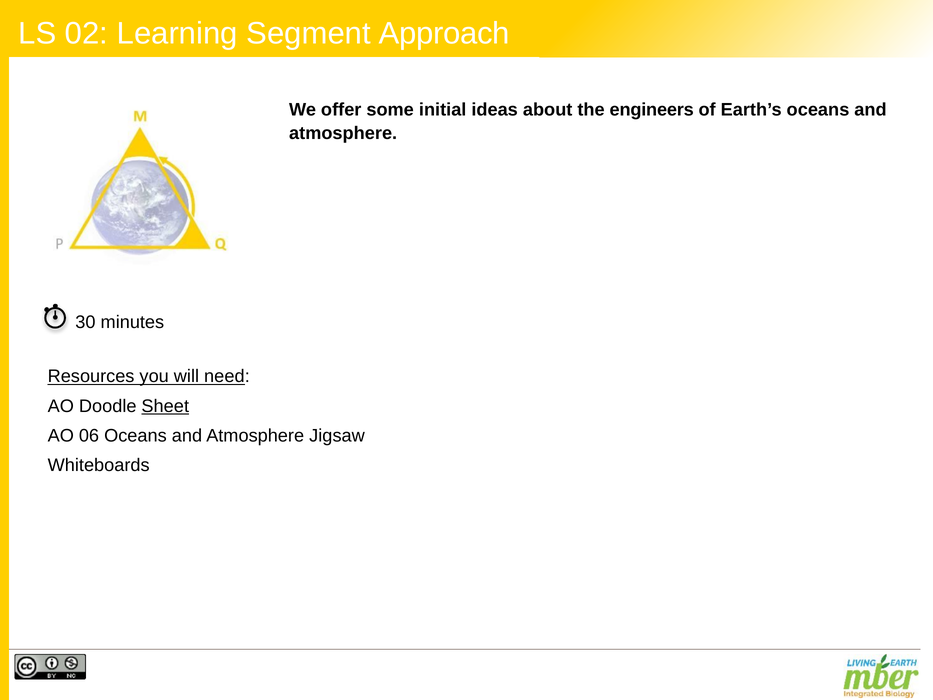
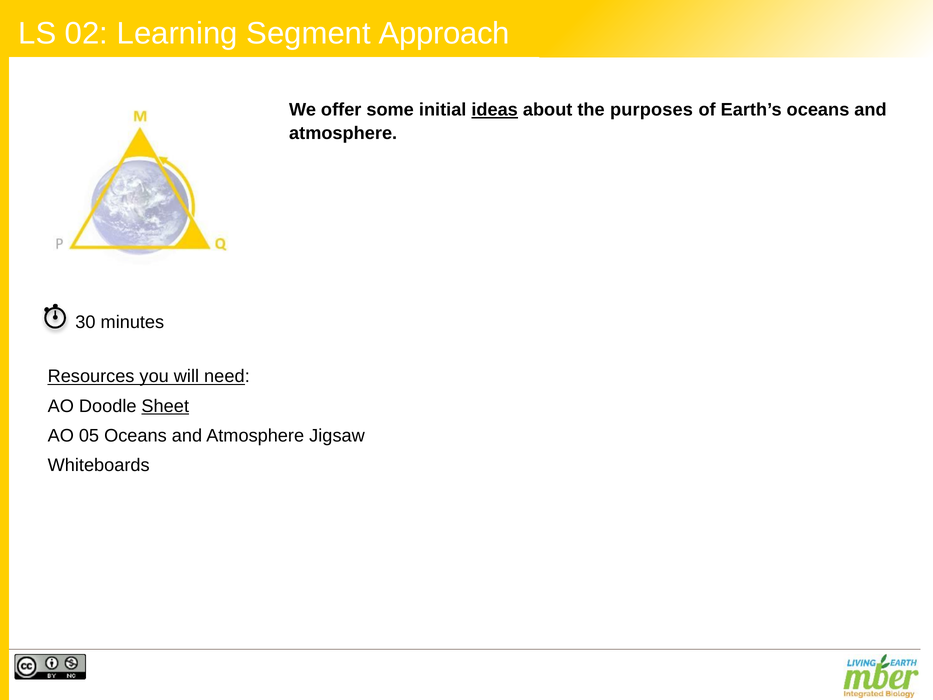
ideas underline: none -> present (495, 110)
engineers: engineers -> purposes (652, 110)
06: 06 -> 05 (89, 435)
